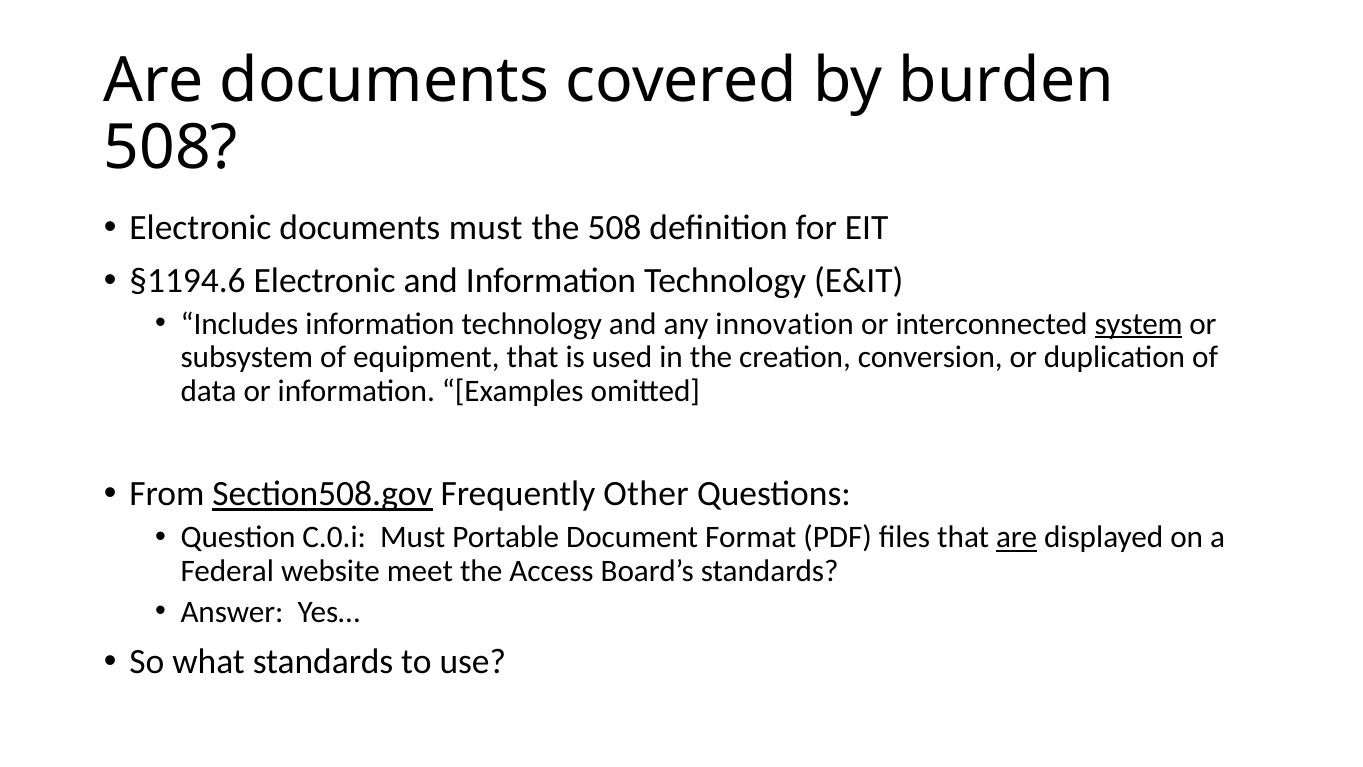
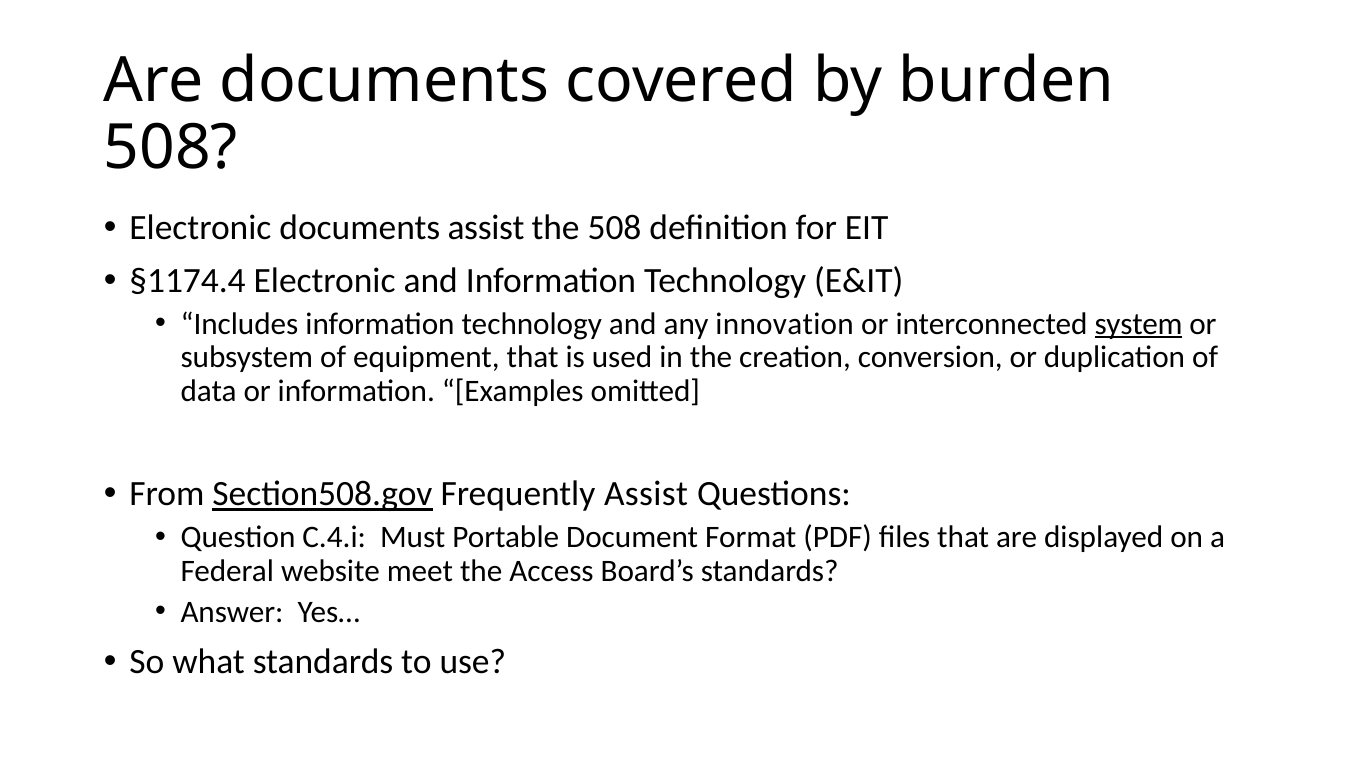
documents must: must -> assist (486, 228)
§1194.6: §1194.6 -> §1174.4 (188, 281)
Frequently Other: Other -> Assist (646, 494)
C.0.i: C.0.i -> C.4.i (334, 537)
are underline: present -> none (1017, 537)
